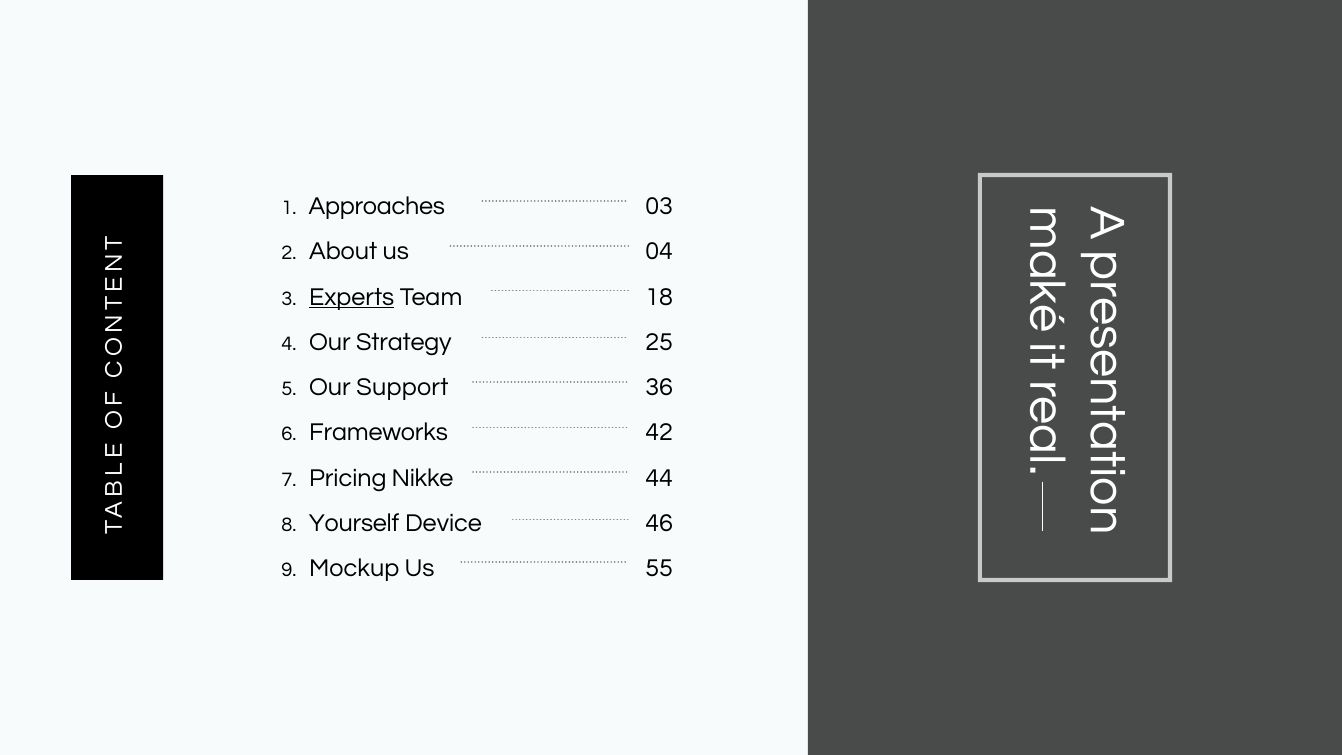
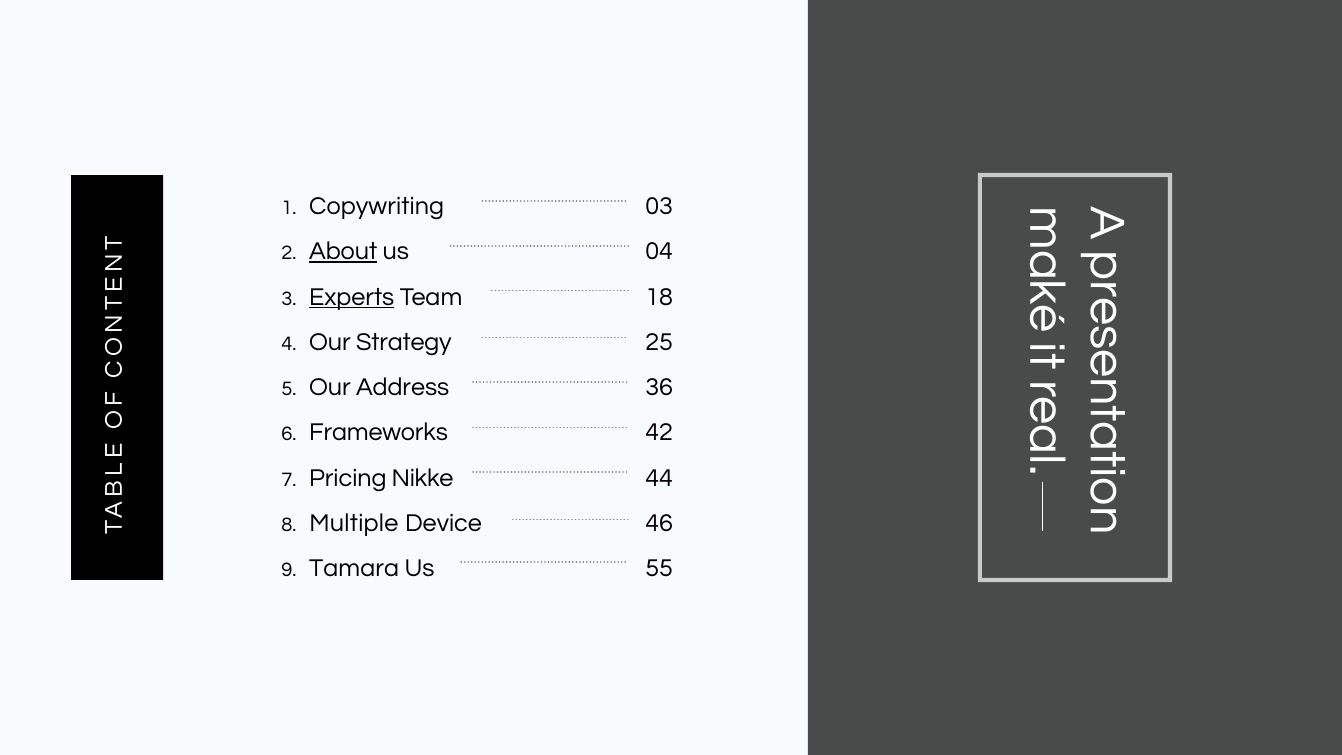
Approaches: Approaches -> Copywriting (377, 206)
About underline: none -> present (343, 251)
Support: Support -> Address (403, 387)
Yourself: Yourself -> Multiple (354, 523)
Mockup: Mockup -> Tamara (354, 568)
